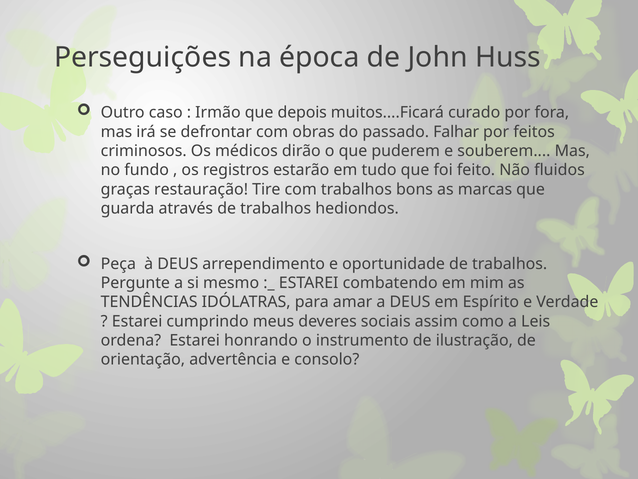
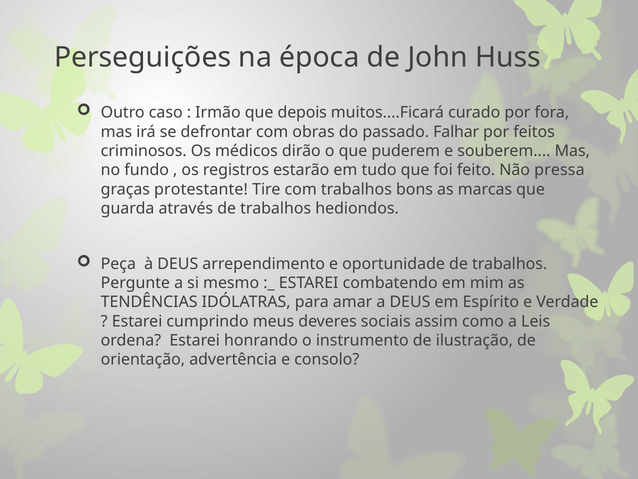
fluidos: fluidos -> pressa (559, 170)
restauração: restauração -> protestante (201, 189)
